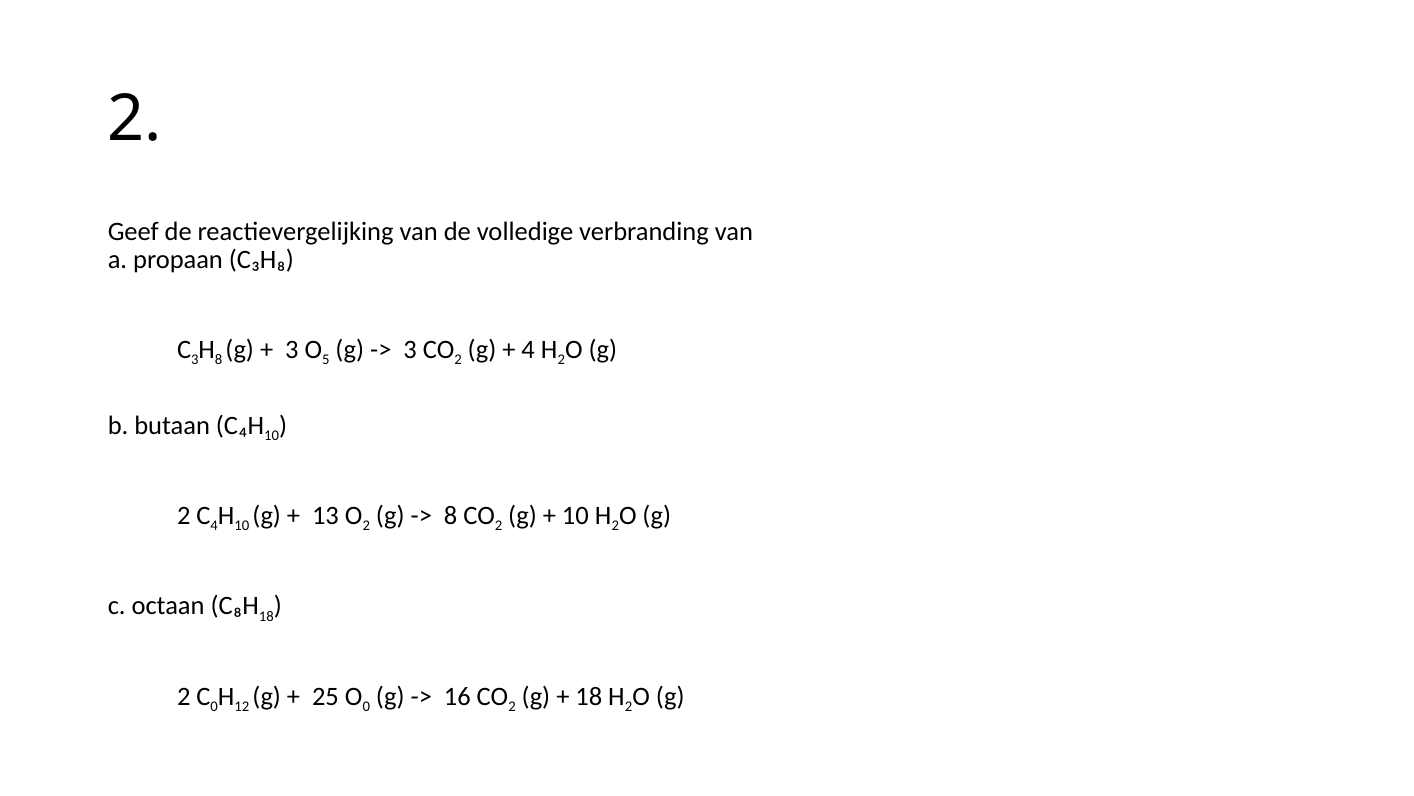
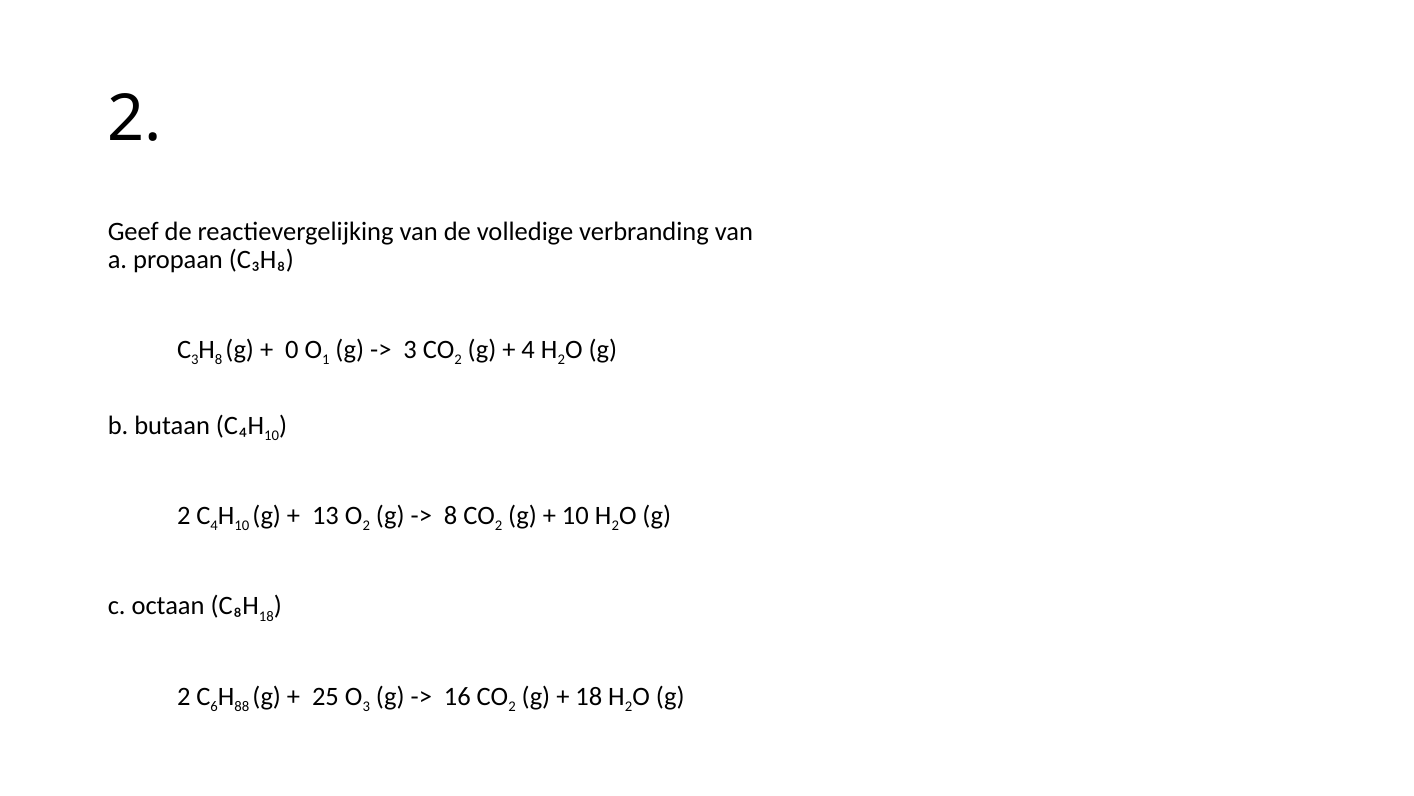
3: 3 -> 0 (292, 349)
5: 5 -> 1 (326, 360)
C 0: 0 -> 6 (214, 706)
12: 12 -> 88 (242, 706)
0: 0 -> 3 (366, 706)
